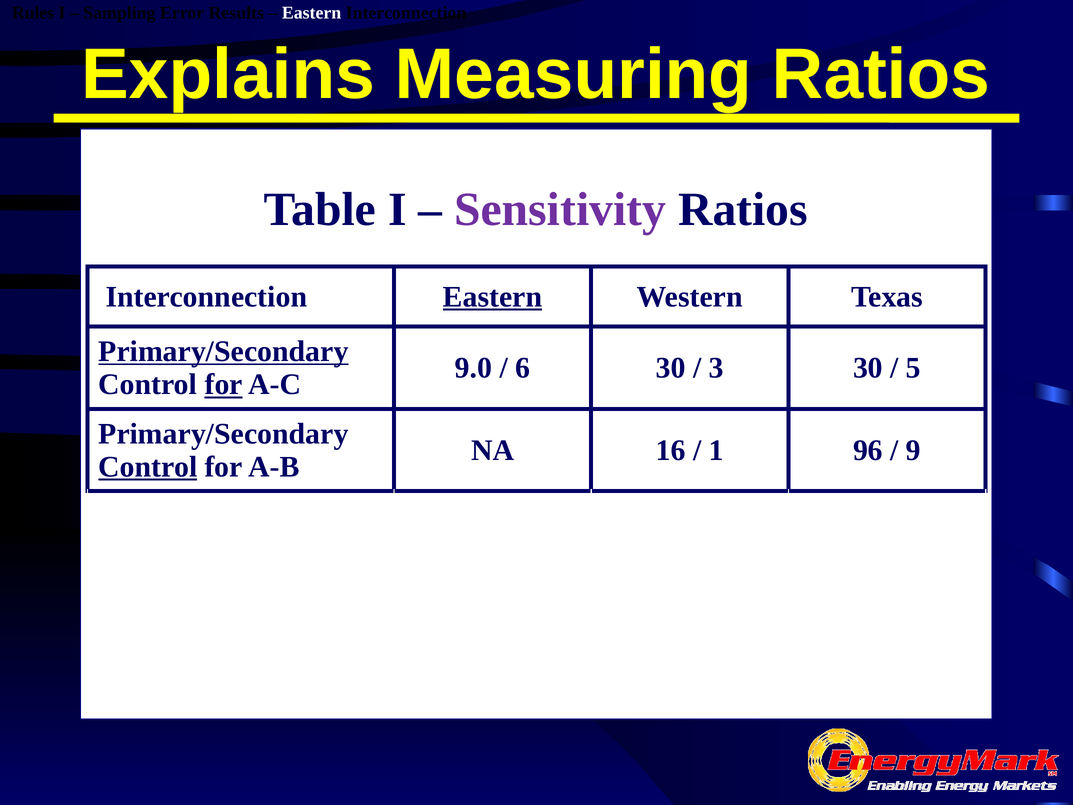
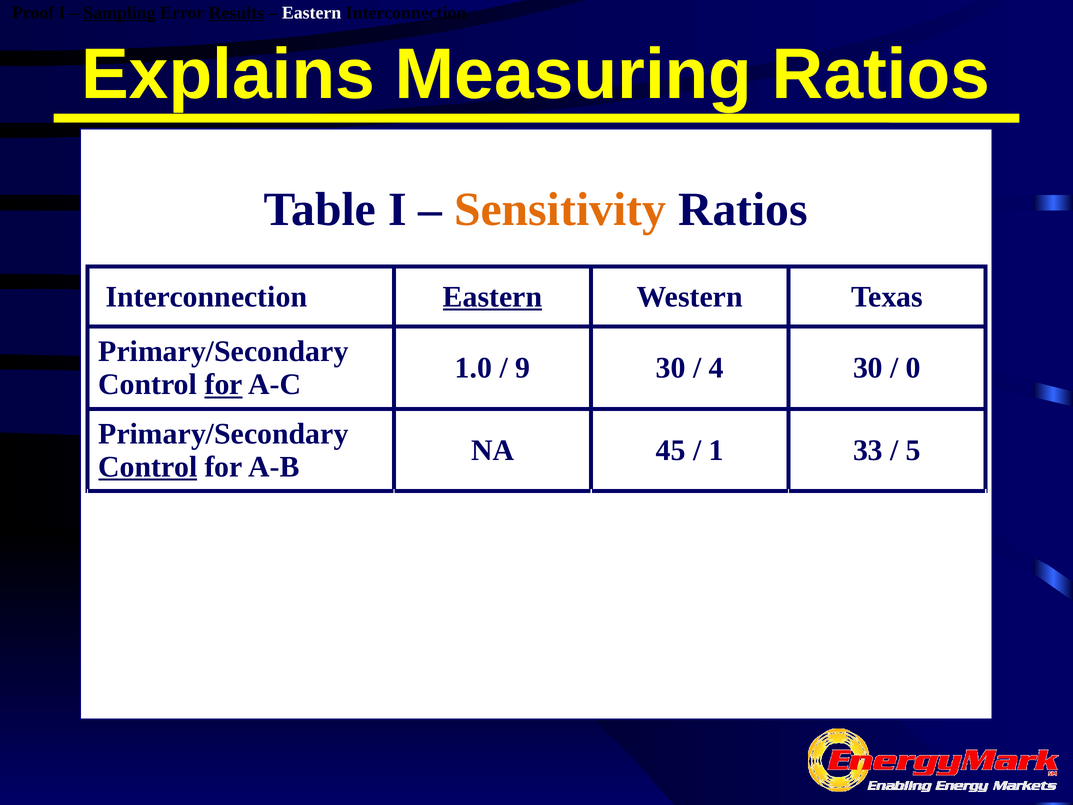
Rules: Rules -> Proof (33, 13)
Sampling underline: none -> present (119, 13)
Results underline: none -> present (236, 13)
Sensitivity colour: purple -> orange (560, 209)
Primary/Secondary underline: present -> none (223, 351)
9.0: 9.0 -> 1.0 (474, 368)
6: 6 -> 9 (523, 368)
3: 3 -> 4 (716, 368)
5: 5 -> 0 (913, 368)
16: 16 -> 45 (671, 450)
96: 96 -> 33 (868, 450)
9: 9 -> 5 (913, 450)
